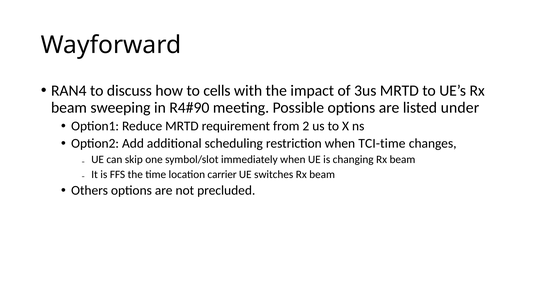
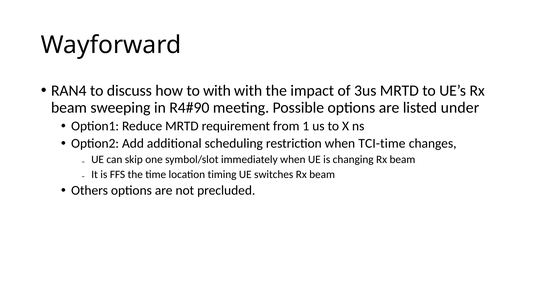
to cells: cells -> with (217, 91)
2: 2 -> 1 (306, 126)
carrier: carrier -> timing (222, 174)
